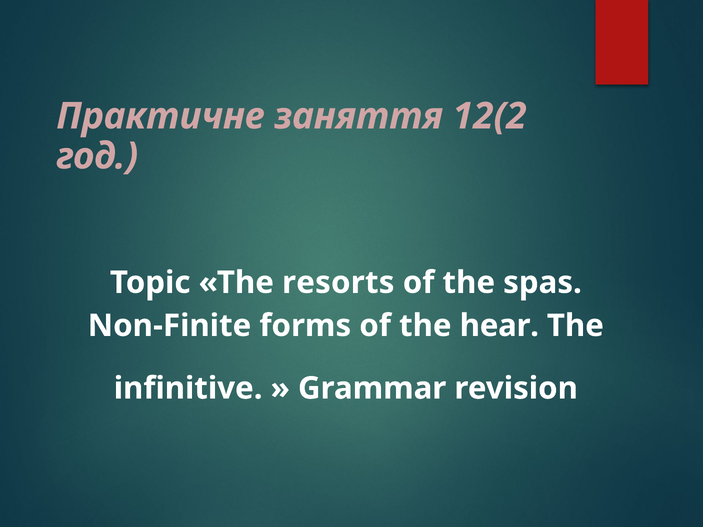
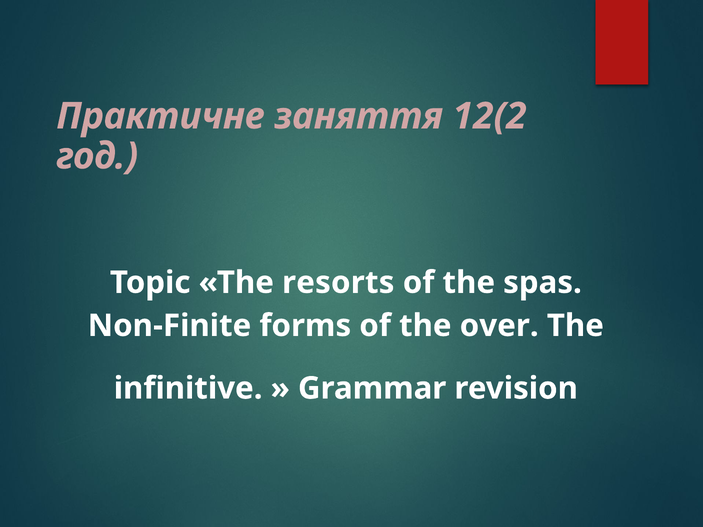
hear: hear -> over (499, 326)
